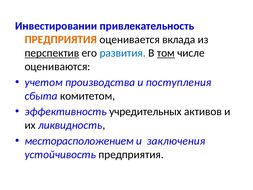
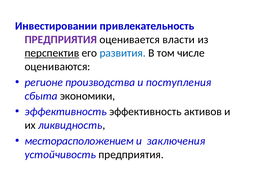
ПРЕДПРИЯТИЯ colour: orange -> purple (61, 39)
вклада: вклада -> власти (179, 39)
том underline: present -> none (166, 53)
учетом: учетом -> регионе (44, 82)
комитетом: комитетом -> экономики (88, 96)
эффективность учредительных: учредительных -> эффективность (145, 112)
